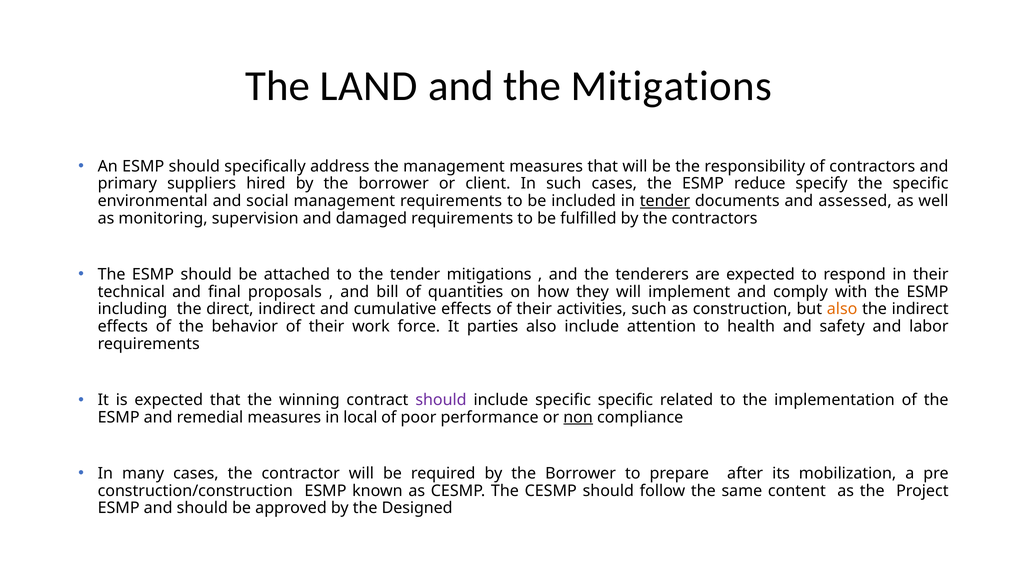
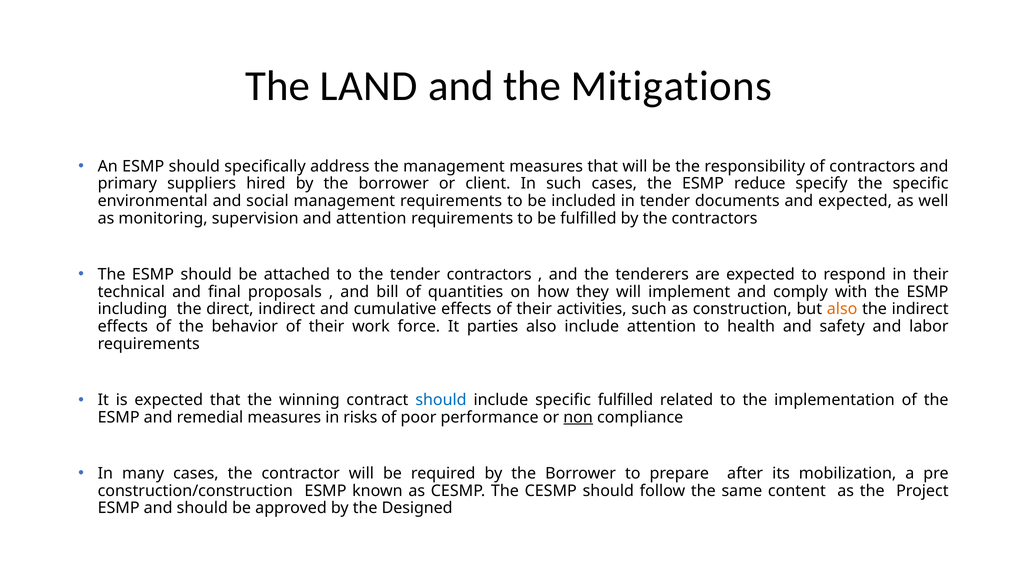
tender underline: present -> none (665, 201)
and assessed: assessed -> expected (855, 201)
and damaged: damaged -> attention (371, 218)
tender mitigations: mitigations -> contractors (489, 275)
should colour: purple -> blue (441, 400)
specific specific: specific -> fulfilled (625, 400)
local: local -> risks (360, 418)
